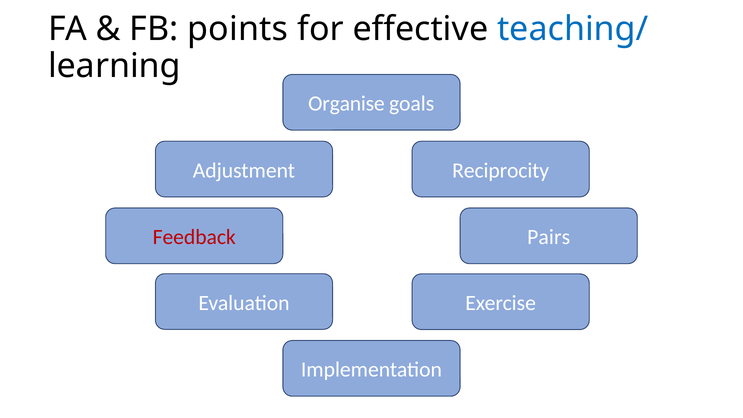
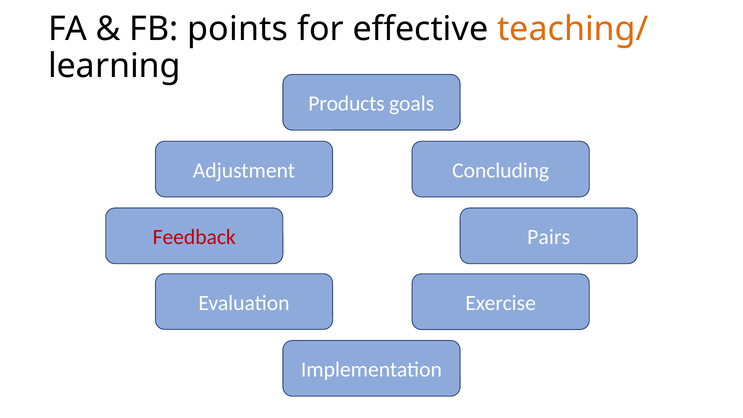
teaching/ colour: blue -> orange (573, 29)
Organise: Organise -> Products (347, 104)
Reciprocity: Reciprocity -> Concluding (501, 171)
